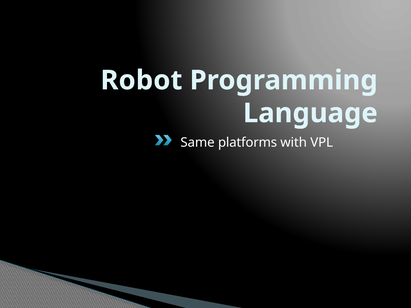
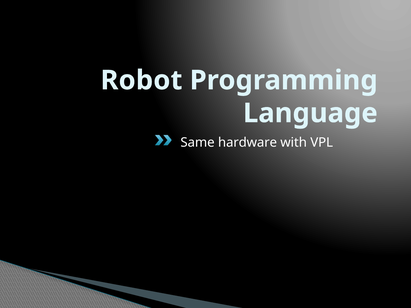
platforms: platforms -> hardware (248, 143)
